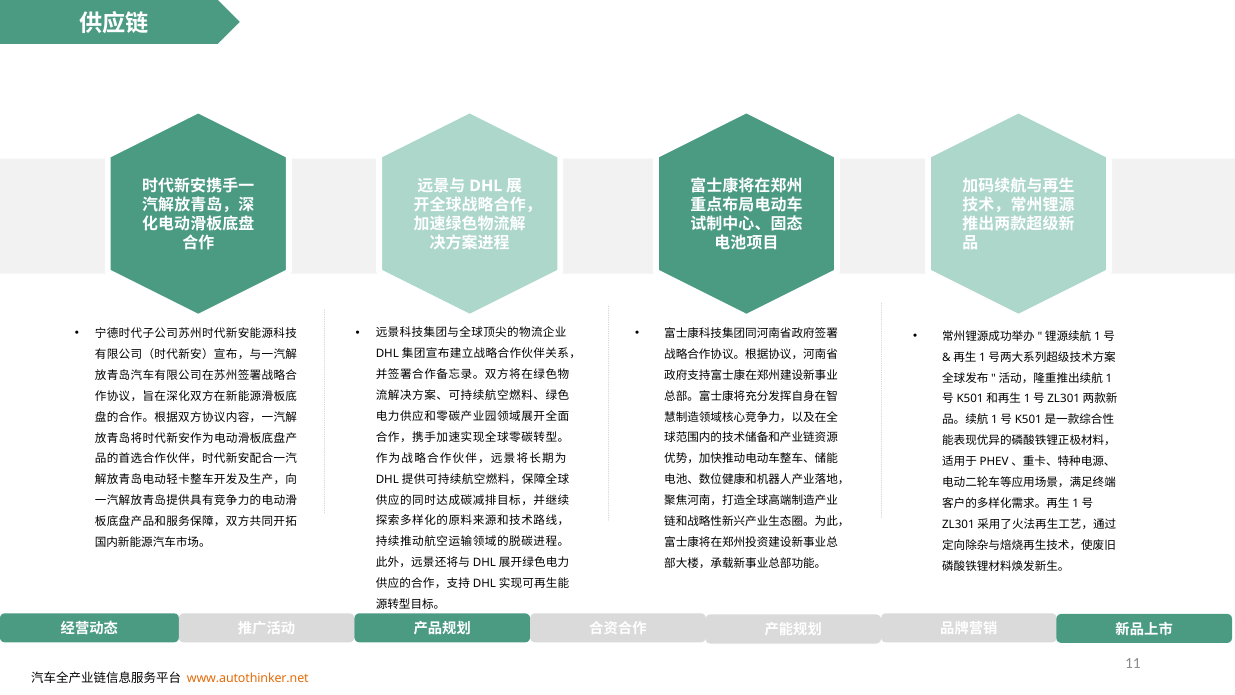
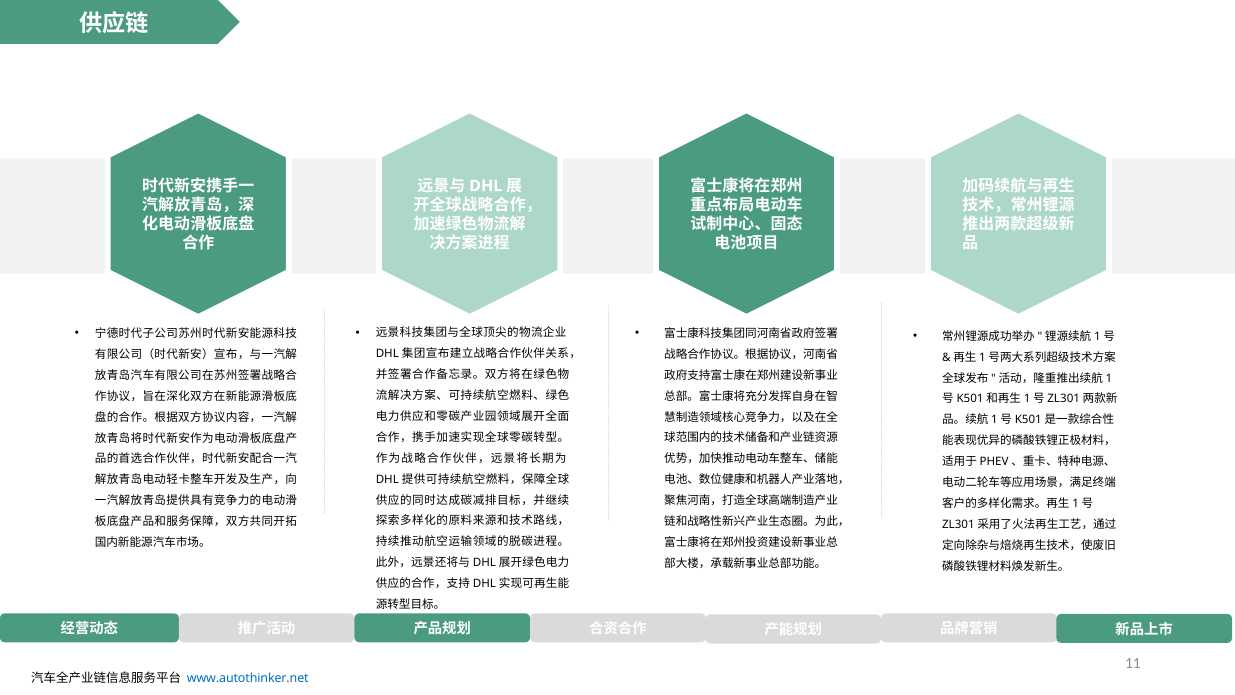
www.autothinker.net colour: orange -> blue (248, 678)
